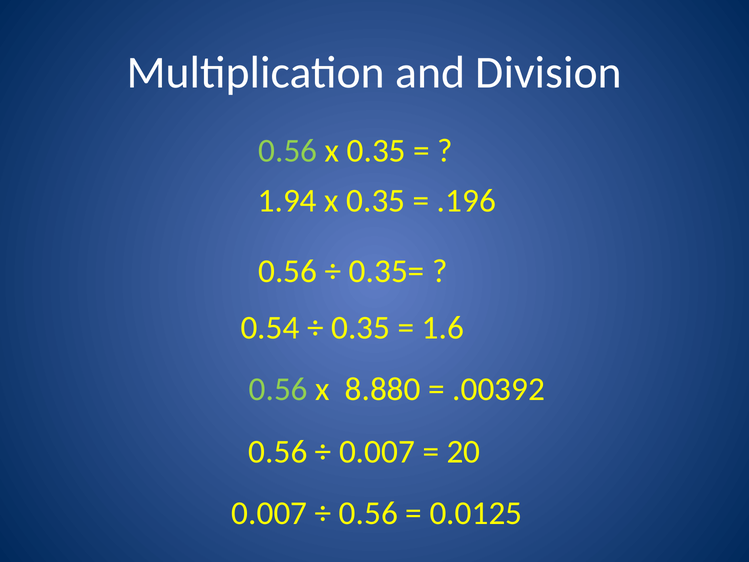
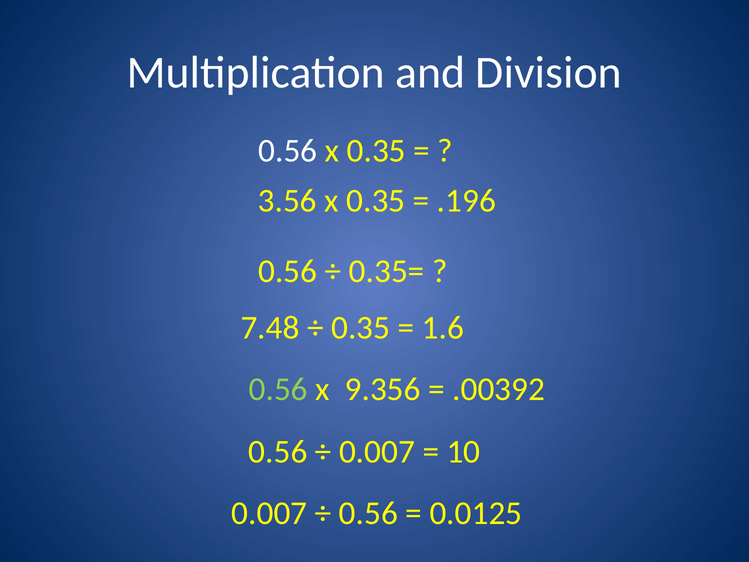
0.56 colour: light green -> white (288, 151)
1.94: 1.94 -> 3.56 (287, 201)
0.54: 0.54 -> 7.48 (270, 328)
8.880: 8.880 -> 9.356 (383, 389)
20: 20 -> 10 (463, 451)
